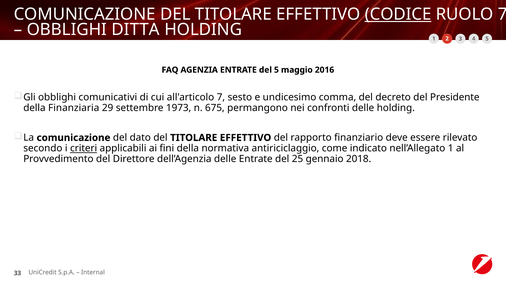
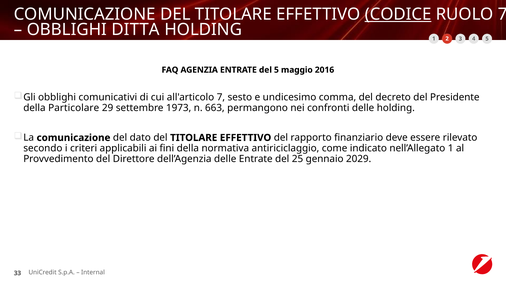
Finanziaria: Finanziaria -> Particolare (74, 108)
675: 675 -> 663 (215, 108)
criteri underline: present -> none (84, 148)
2018: 2018 -> 2029 (359, 159)
